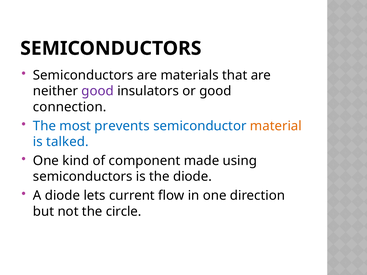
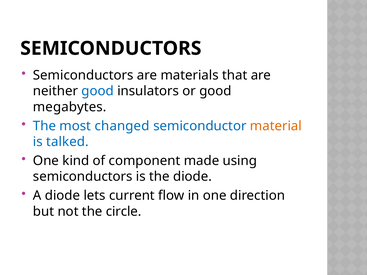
good colour: purple -> blue (98, 91)
connection: connection -> megabytes (70, 107)
prevents: prevents -> changed (122, 126)
